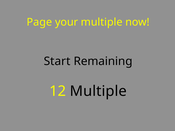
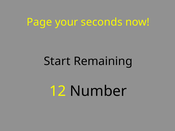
your multiple: multiple -> seconds (102, 22)
12 Multiple: Multiple -> Number (98, 91)
